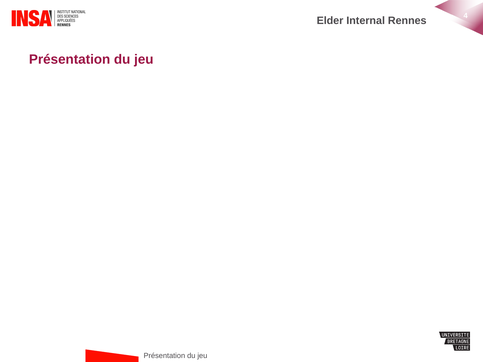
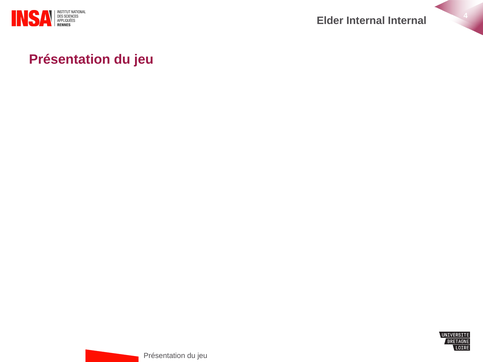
Internal Rennes: Rennes -> Internal (407, 21)
